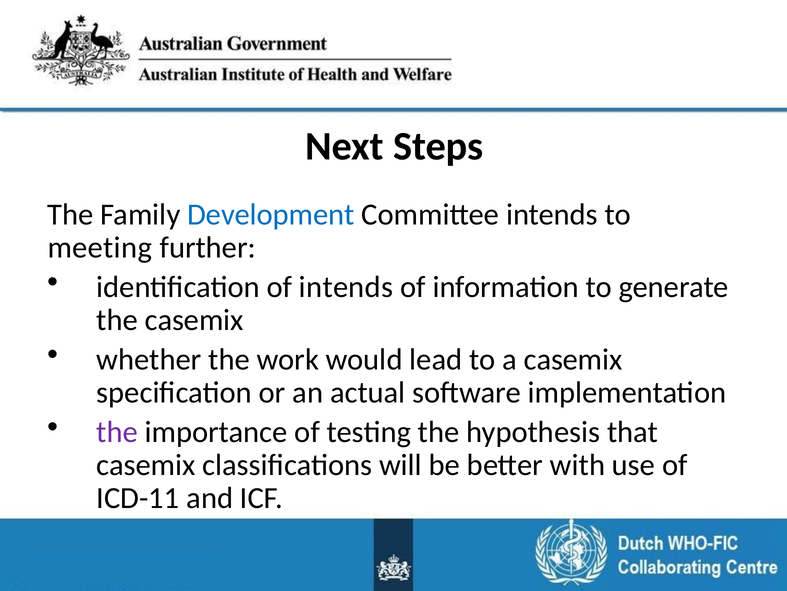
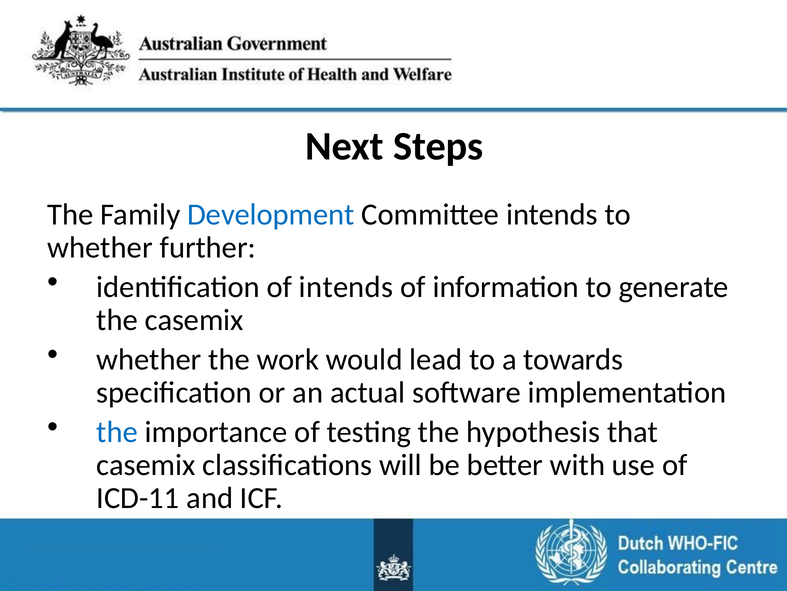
meeting: meeting -> whether (100, 247)
a casemix: casemix -> towards (573, 359)
the colour: purple -> blue (117, 431)
